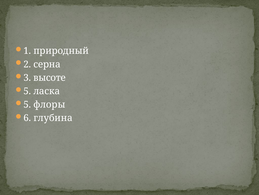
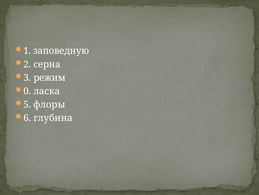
природный: природный -> заповедную (61, 51)
высоте: высоте -> режим (50, 77)
5: 5 -> 0 (27, 91)
